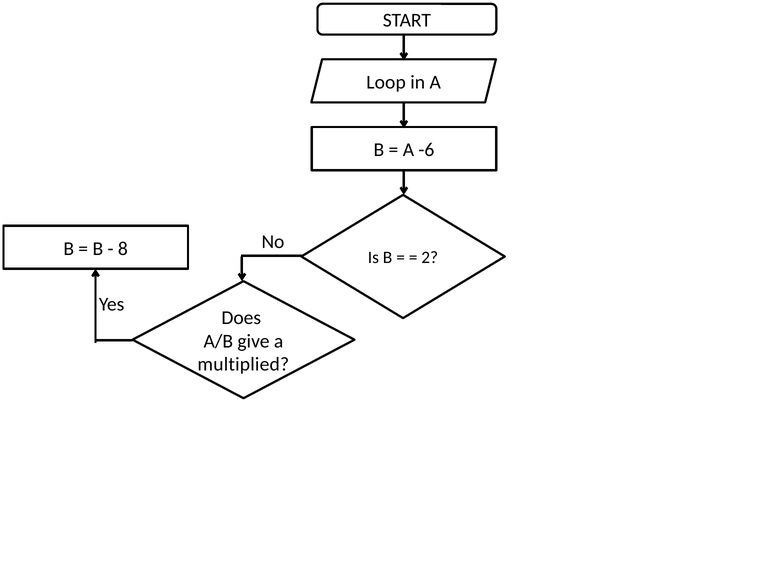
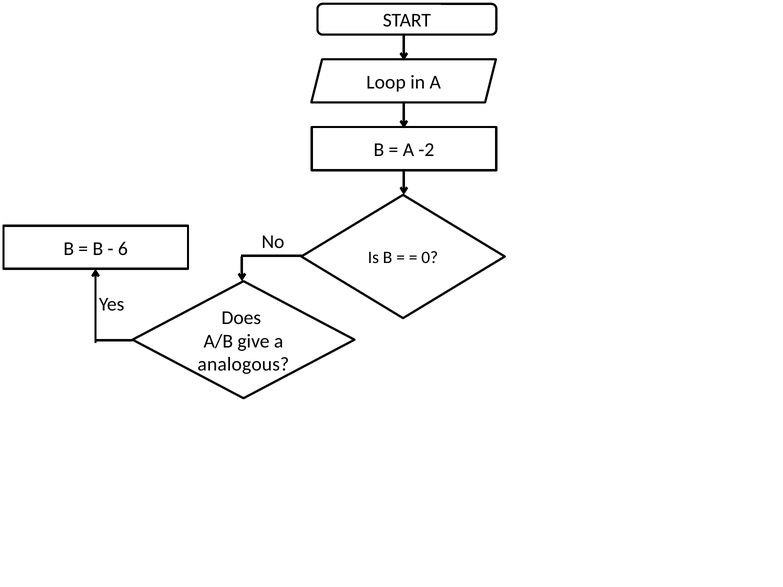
-6: -6 -> -2 (426, 150)
8: 8 -> 6 (123, 249)
2: 2 -> 0 (430, 258)
multiplied: multiplied -> analogous (243, 365)
